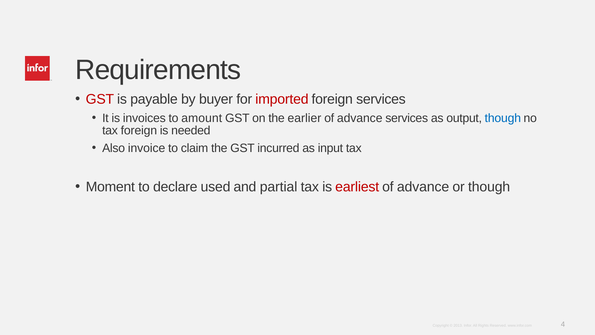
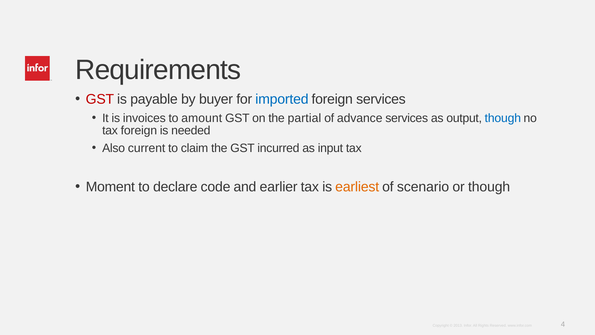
imported colour: red -> blue (282, 99)
earlier: earlier -> partial (304, 118)
invoice: invoice -> current (147, 148)
used: used -> code (216, 187)
partial: partial -> earlier (279, 187)
earliest colour: red -> orange (357, 187)
advance: advance -> scenario (423, 187)
